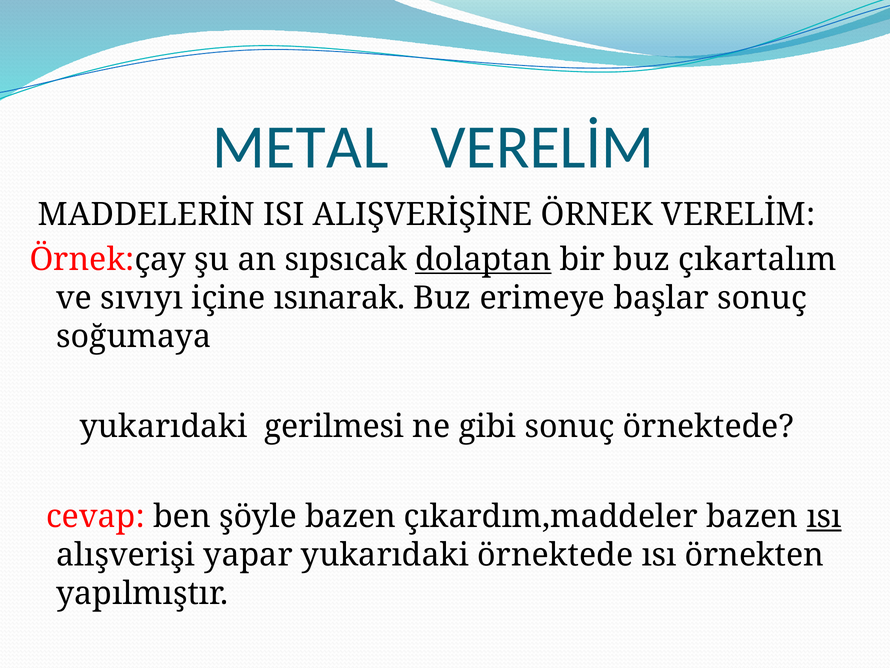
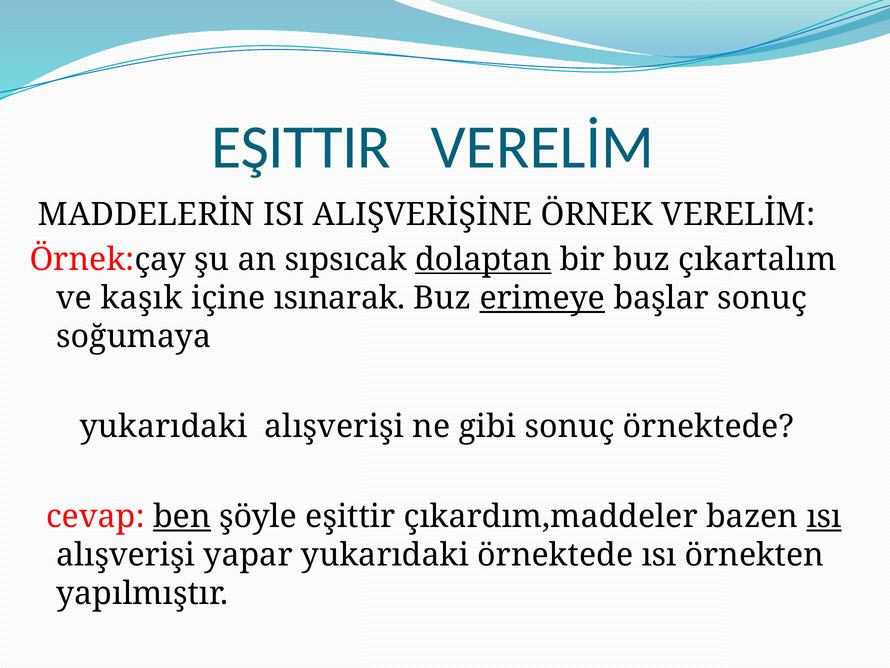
METAL: METAL -> EŞITTIR (301, 147)
sıvıyı: sıvıyı -> kaşık (142, 298)
erimeye underline: none -> present (542, 298)
yukarıdaki gerilmesi: gerilmesi -> alışverişi (334, 426)
ben underline: none -> present (182, 516)
şöyle bazen: bazen -> eşittir (350, 516)
